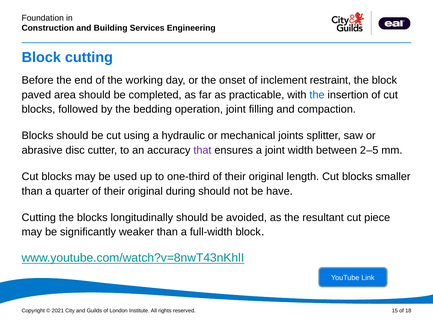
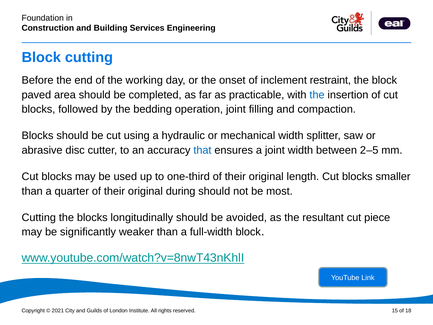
mechanical joints: joints -> width (291, 136)
that colour: purple -> blue (202, 150)
have: have -> most (279, 191)
